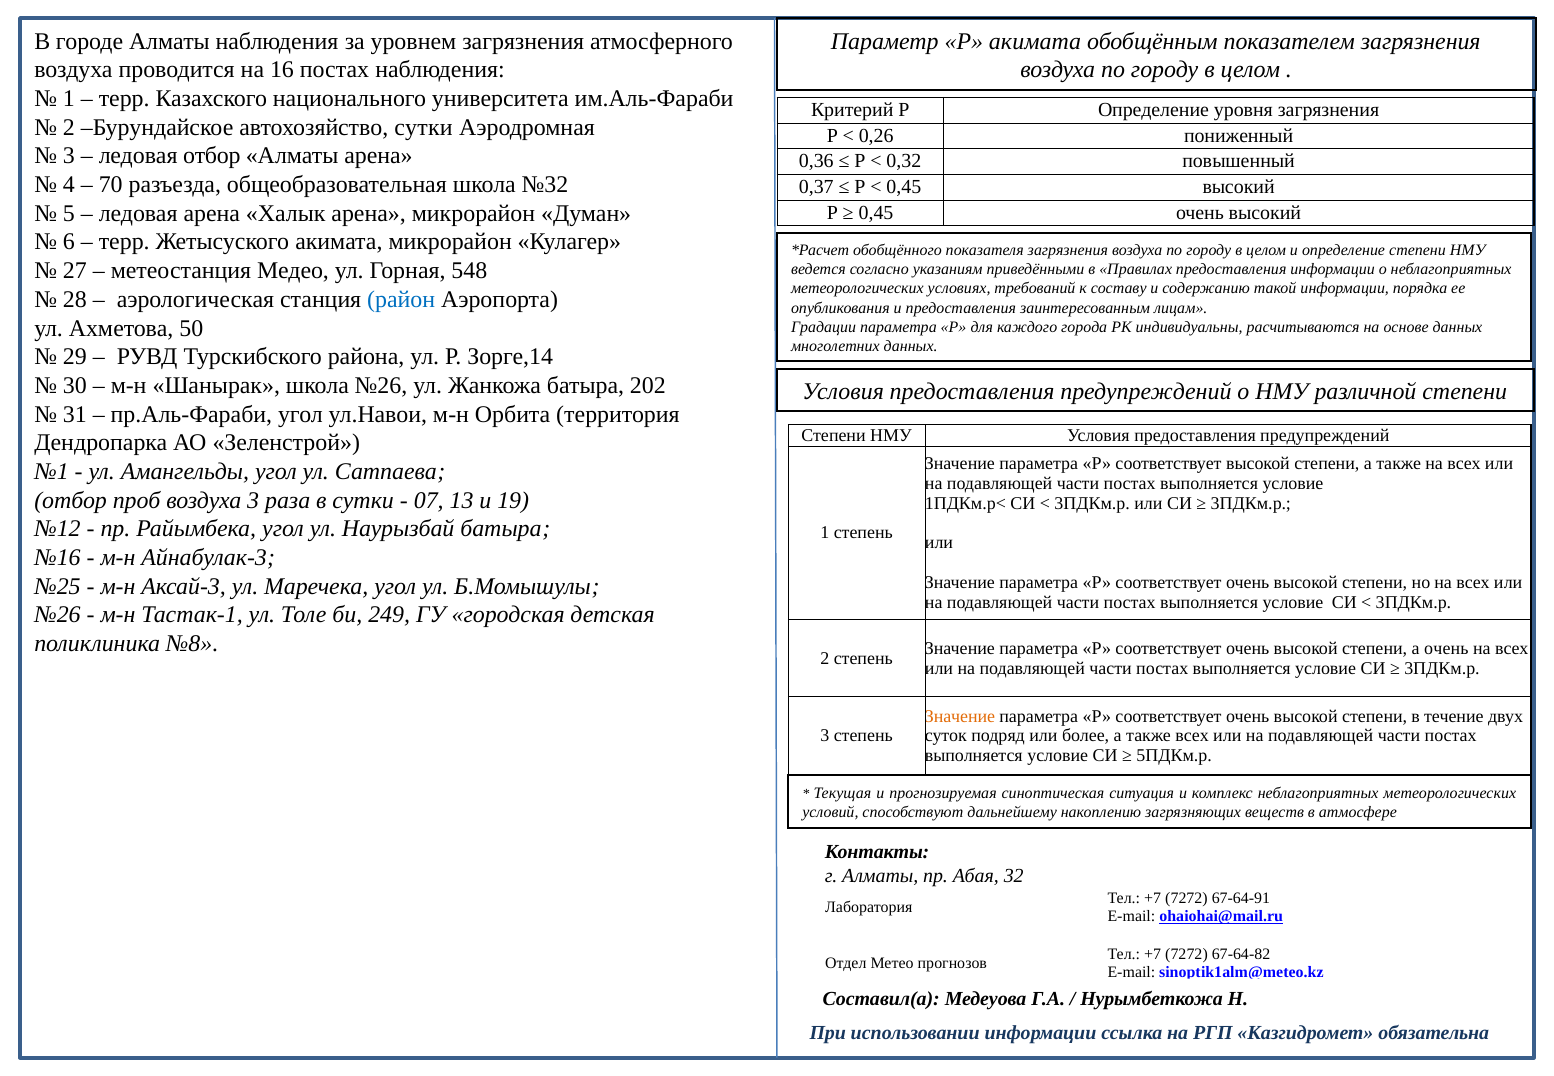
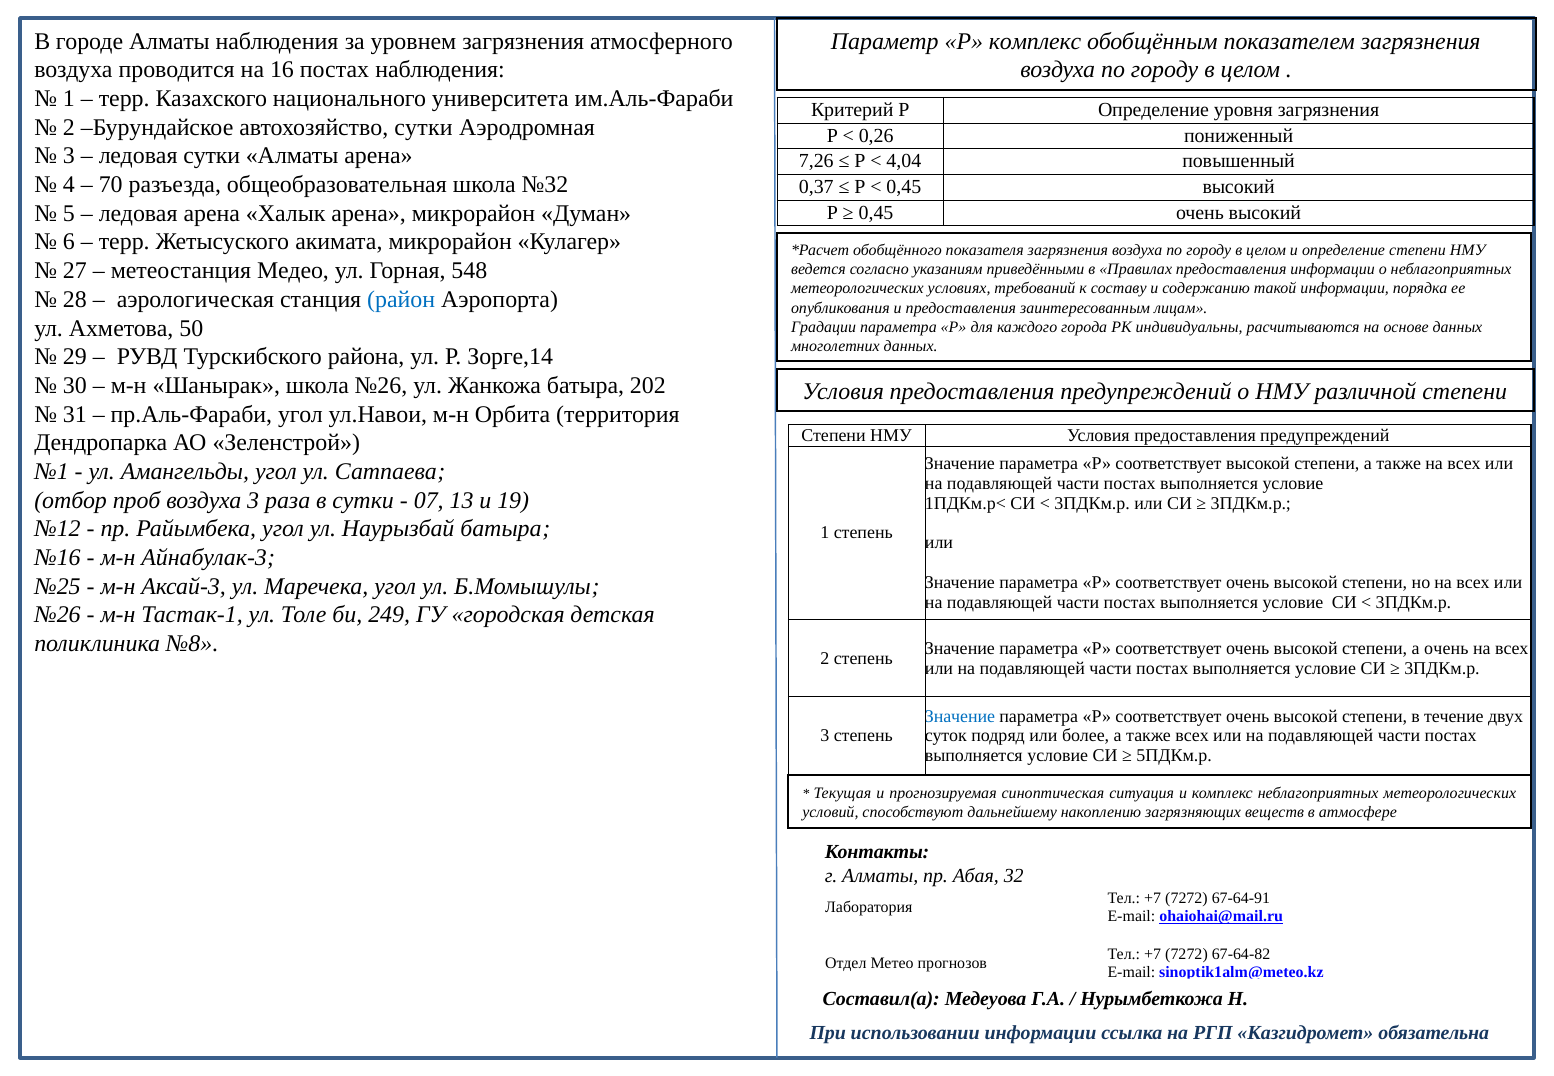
Р акимата: акимата -> комплекс (1035, 41)
ледовая отбор: отбор -> сутки (212, 156)
0,36: 0,36 -> 7,26 (816, 161)
0,32: 0,32 -> 4,04 (904, 161)
Значение colour: orange -> blue (960, 716)
